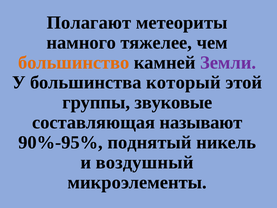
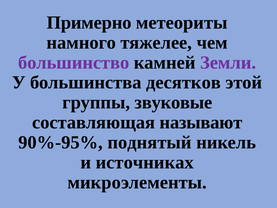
Полагают: Полагают -> Примерно (89, 23)
большинство colour: orange -> purple (74, 62)
который: который -> десятков (184, 82)
воздушный: воздушный -> источниках (145, 162)
